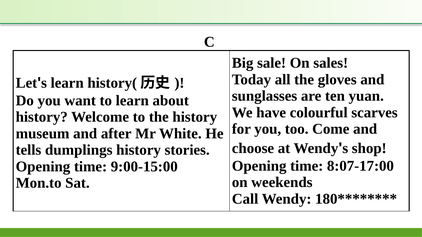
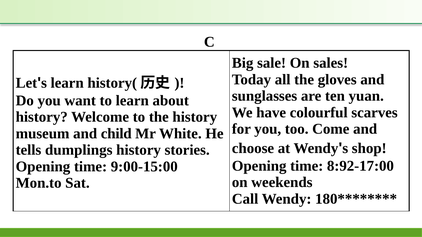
after: after -> child (116, 134)
8:07-17:00: 8:07-17:00 -> 8:92-17:00 (360, 166)
